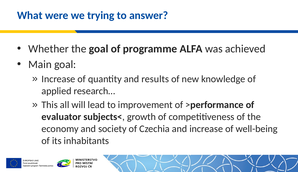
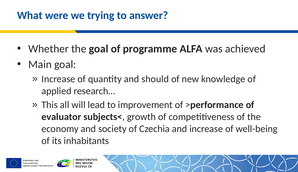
results: results -> should (155, 79)
